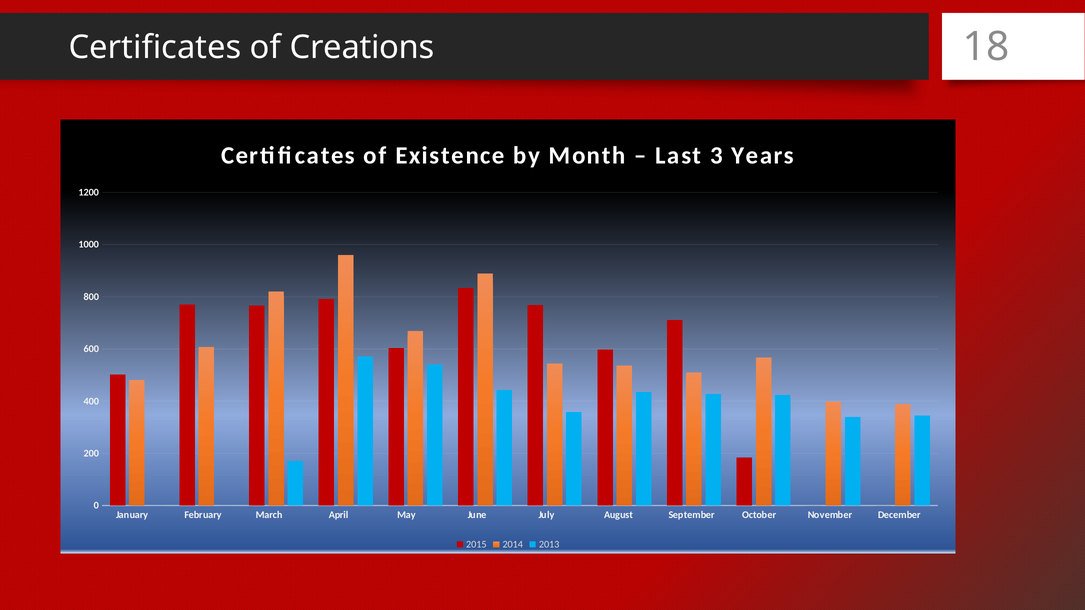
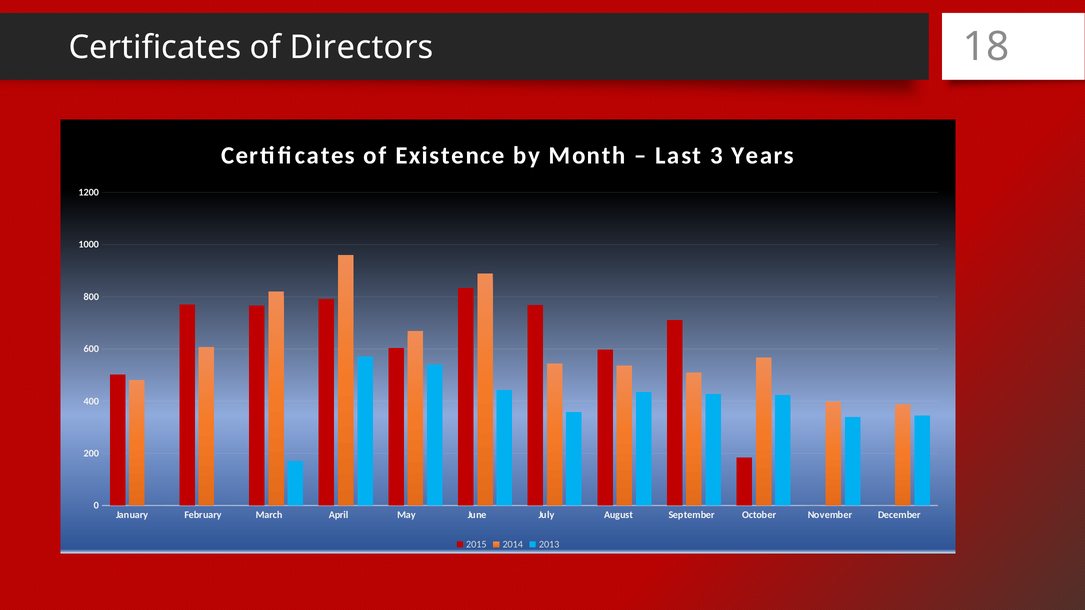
Creations: Creations -> Directors (362, 47)
